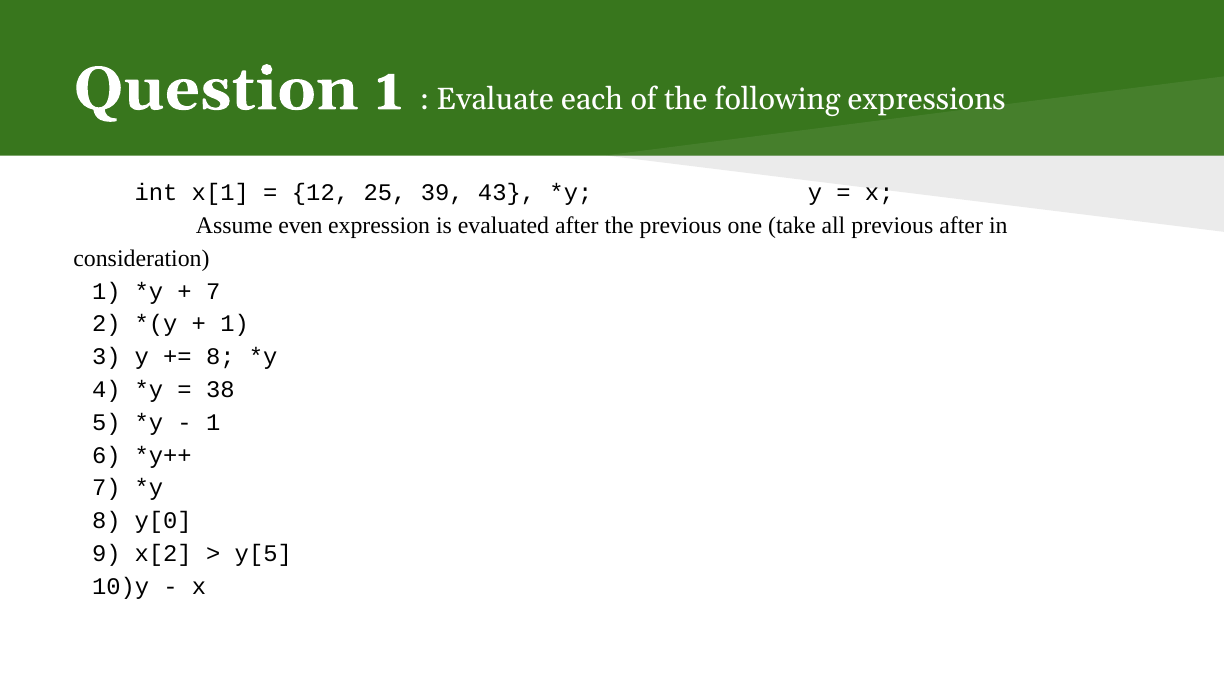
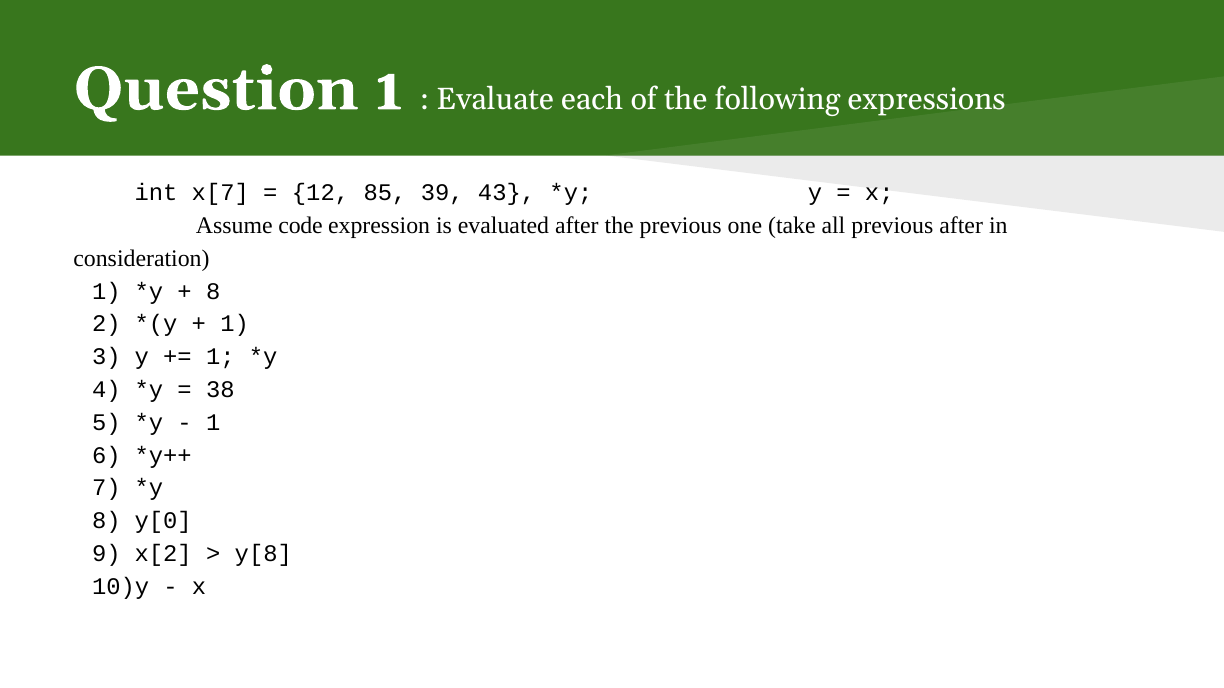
x[1: x[1 -> x[7 (220, 193)
25: 25 -> 85 (385, 193)
even: even -> code (301, 226)
7: 7 -> 8 (213, 292)
8: 8 -> 1 (220, 357)
y[5: y[5 -> y[8 (263, 554)
